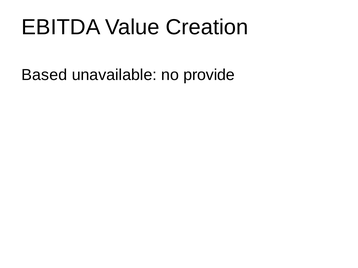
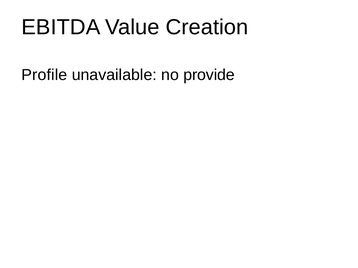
Based: Based -> Profile (44, 75)
